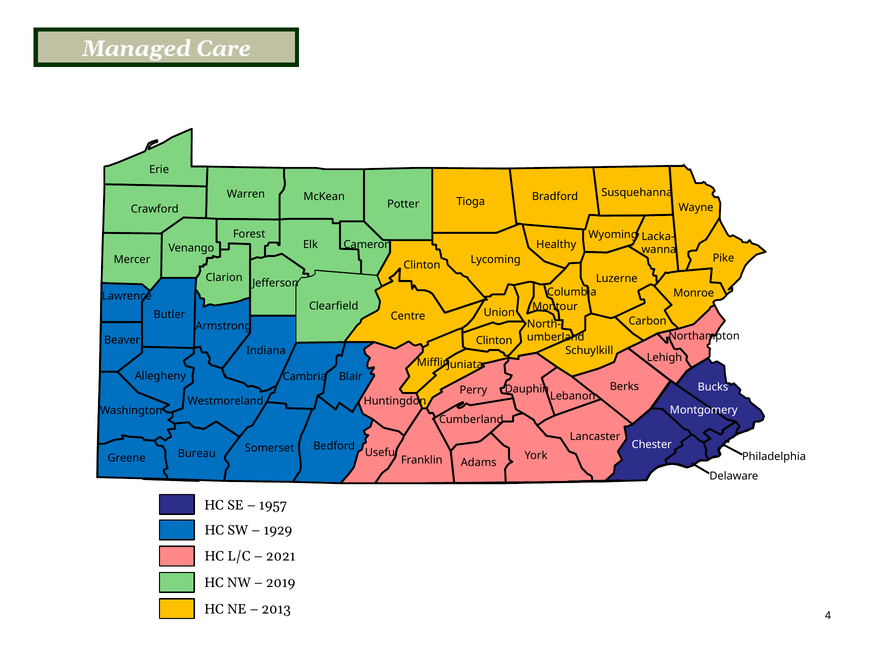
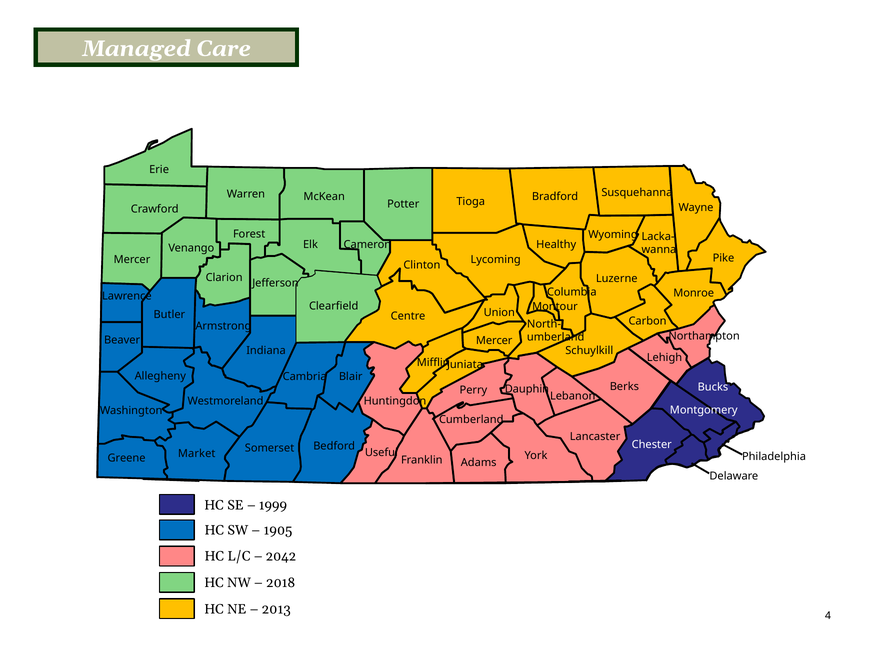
Clinton: Clinton -> Mercer (494, 341)
Bureau: Bureau -> Market (197, 454)
1957: 1957 -> 1999 (273, 505)
1929: 1929 -> 1905 (278, 530)
2021: 2021 -> 2042 (281, 556)
2019: 2019 -> 2018 (281, 583)
